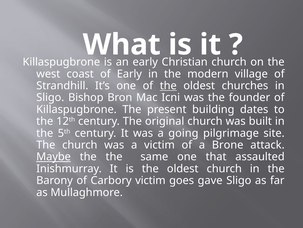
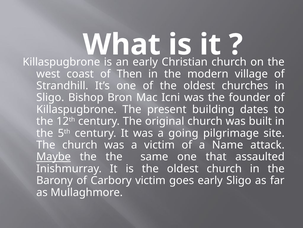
of Early: Early -> Then (129, 74)
the underline: present -> none (168, 85)
Brone: Brone -> Name (228, 145)
goes gave: gave -> early (210, 180)
